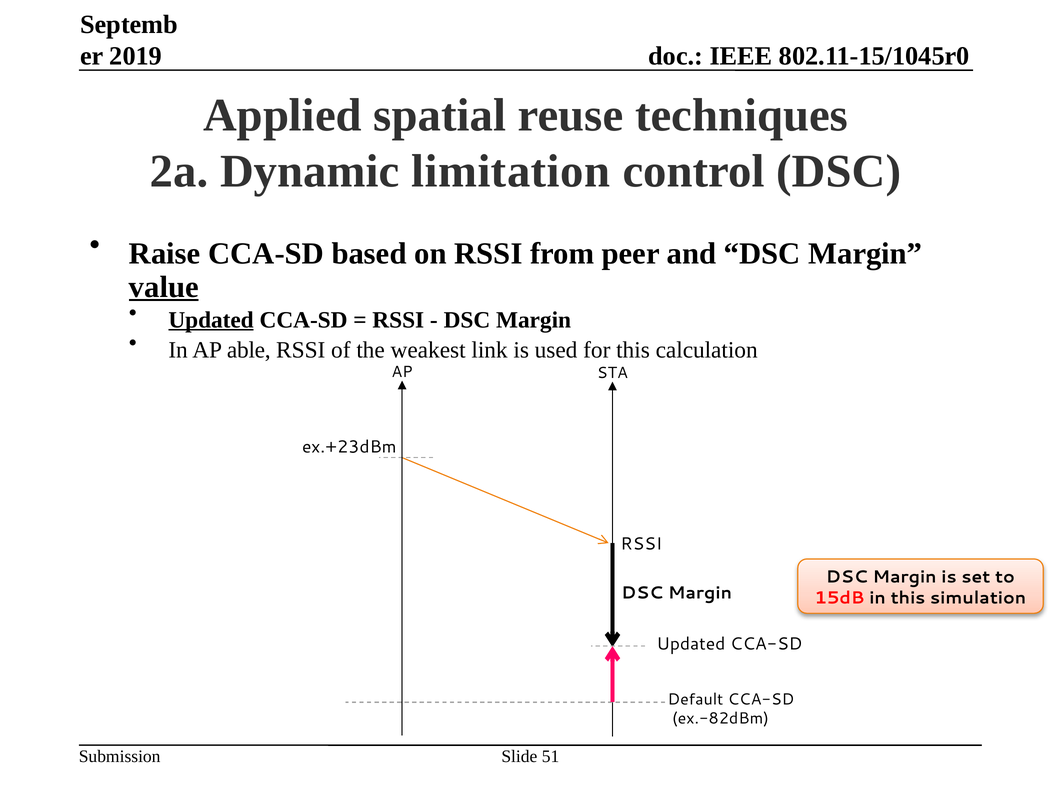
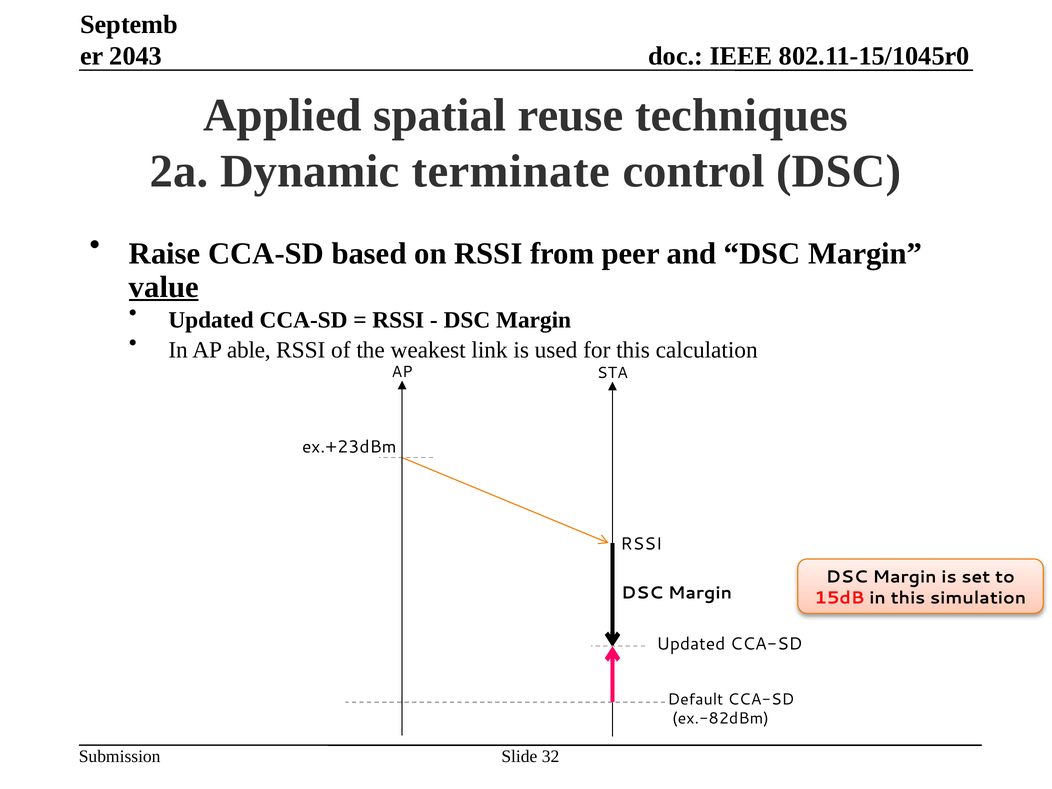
2019: 2019 -> 2043 (136, 56)
limitation: limitation -> terminate (511, 172)
Updated underline: present -> none (211, 320)
51: 51 -> 32 (551, 757)
